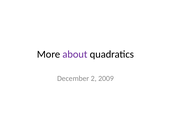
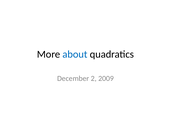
about colour: purple -> blue (75, 54)
